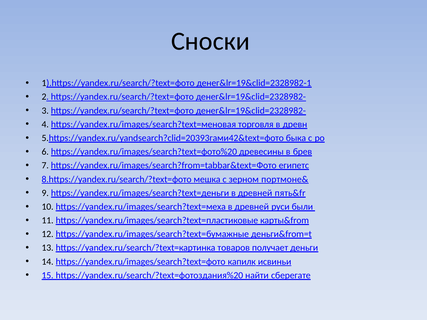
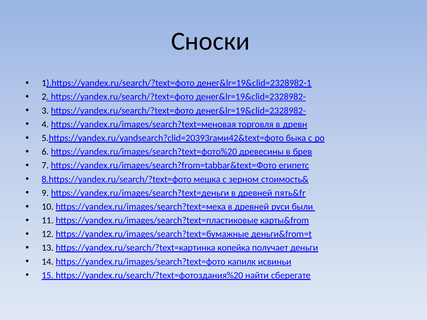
портмоне&: портмоне& -> стоимость& (285, 179)
товаров: товаров -> копейка (234, 248)
